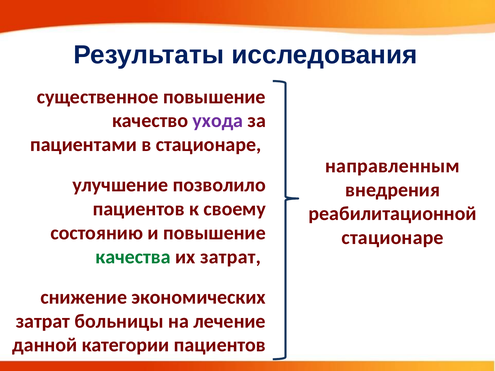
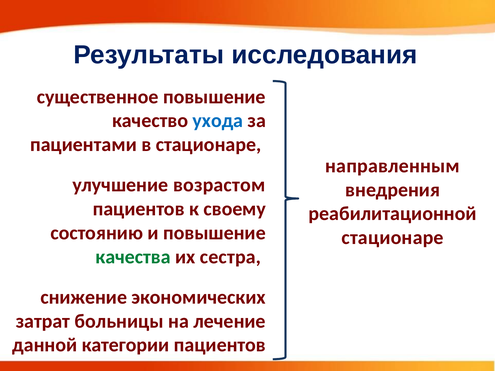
ухода colour: purple -> blue (218, 121)
позволило: позволило -> возрастом (219, 185)
их затрат: затрат -> сестра (230, 257)
